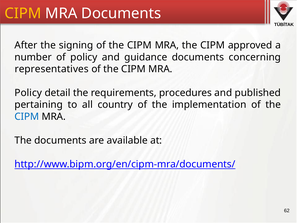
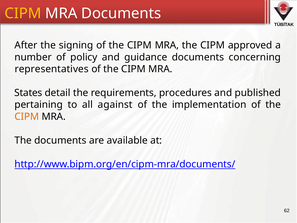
Policy: Policy -> States (28, 93)
country: country -> against (115, 105)
CIPM colour: blue -> orange (27, 116)
